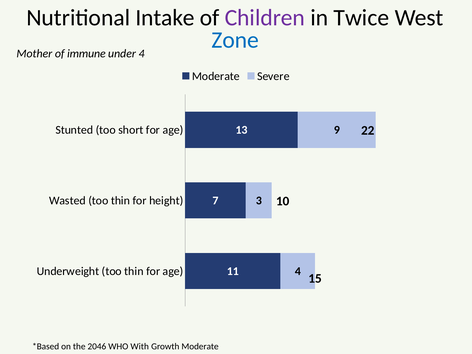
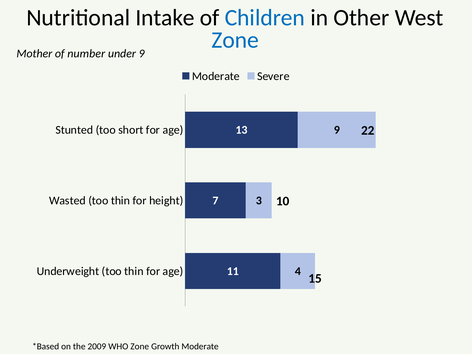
Children colour: purple -> blue (265, 18)
Twice: Twice -> Other (361, 18)
immune: immune -> number (86, 53)
under 4: 4 -> 9 (142, 53)
2046: 2046 -> 2009 (97, 347)
WHO With: With -> Zone (140, 347)
